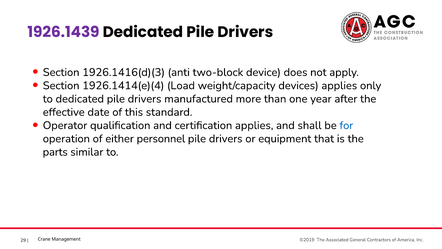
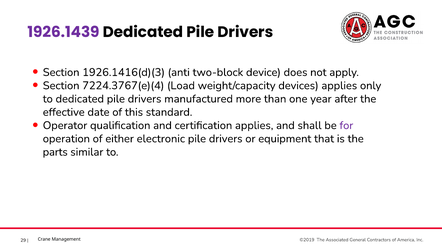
1926.1414(e)(4: 1926.1414(e)(4 -> 7224.3767(e)(4 (123, 85)
for colour: blue -> purple (346, 125)
personnel: personnel -> electronic (161, 138)
